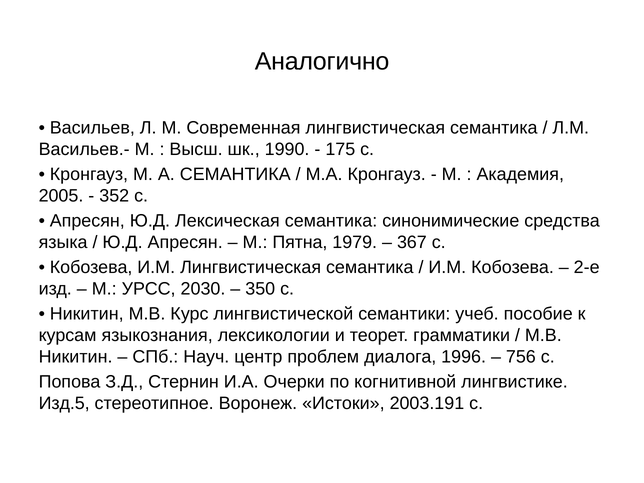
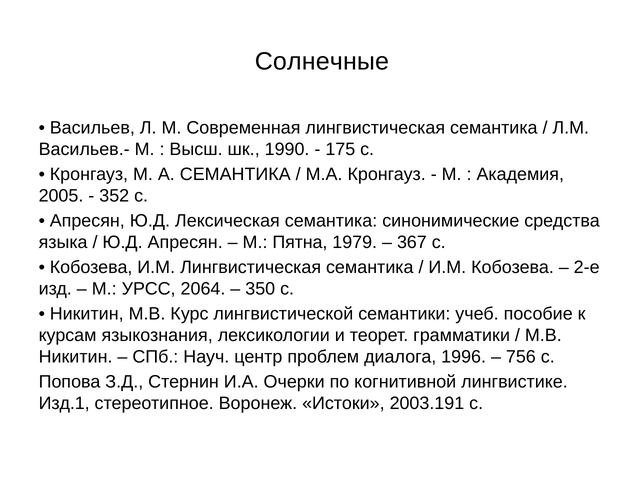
Аналогично: Аналогично -> Солнечные (322, 61)
2030: 2030 -> 2064 (203, 289)
Изд.5: Изд.5 -> Изд.1 (64, 403)
